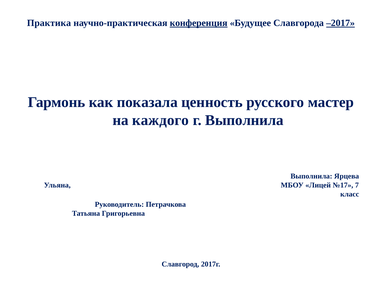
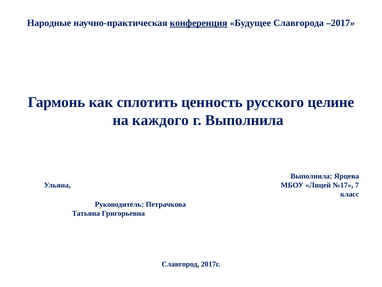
Практика: Практика -> Народные (49, 23)
–2017 underline: present -> none (340, 23)
показала: показала -> сплотить (147, 102)
мастер: мастер -> целине (331, 102)
